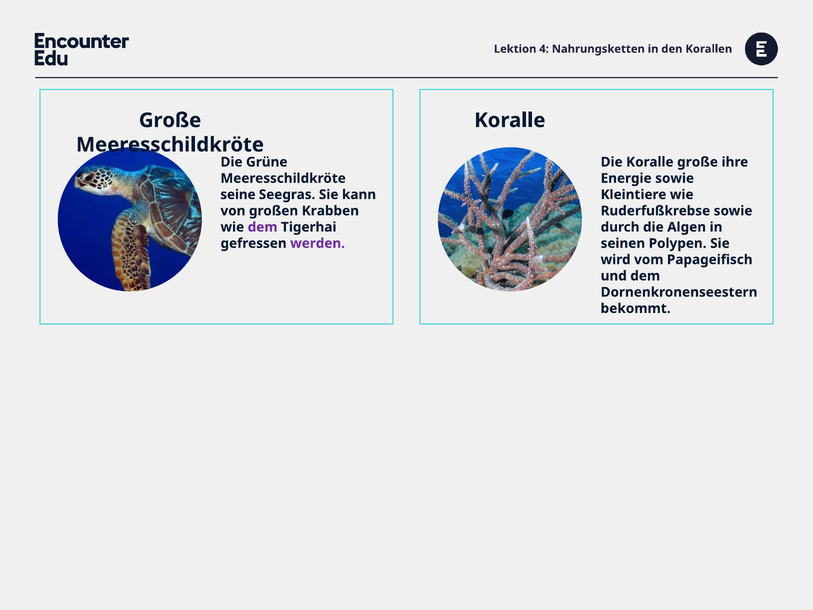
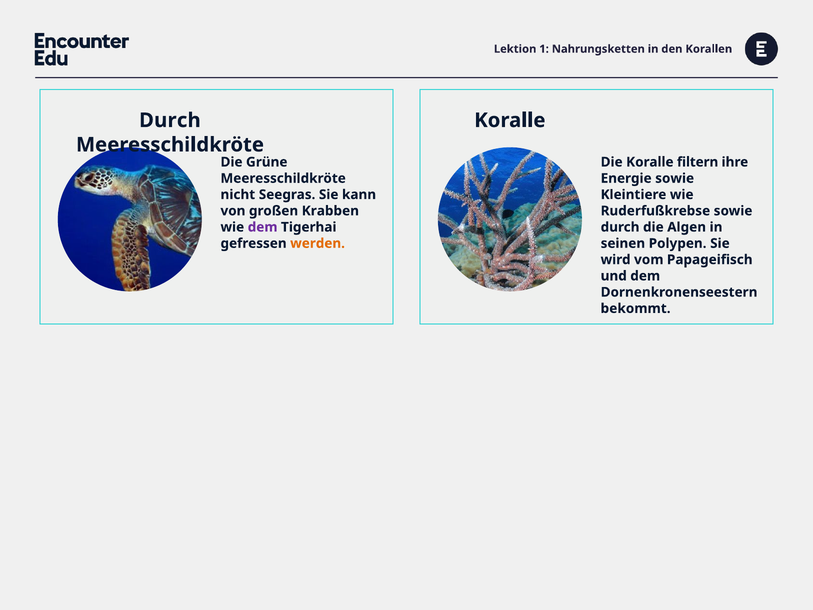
4: 4 -> 1 (544, 49)
Große: Große -> Durch (170, 120)
Koralle große: große -> filtern (698, 162)
seine: seine -> nicht (238, 195)
werden colour: purple -> orange (318, 243)
